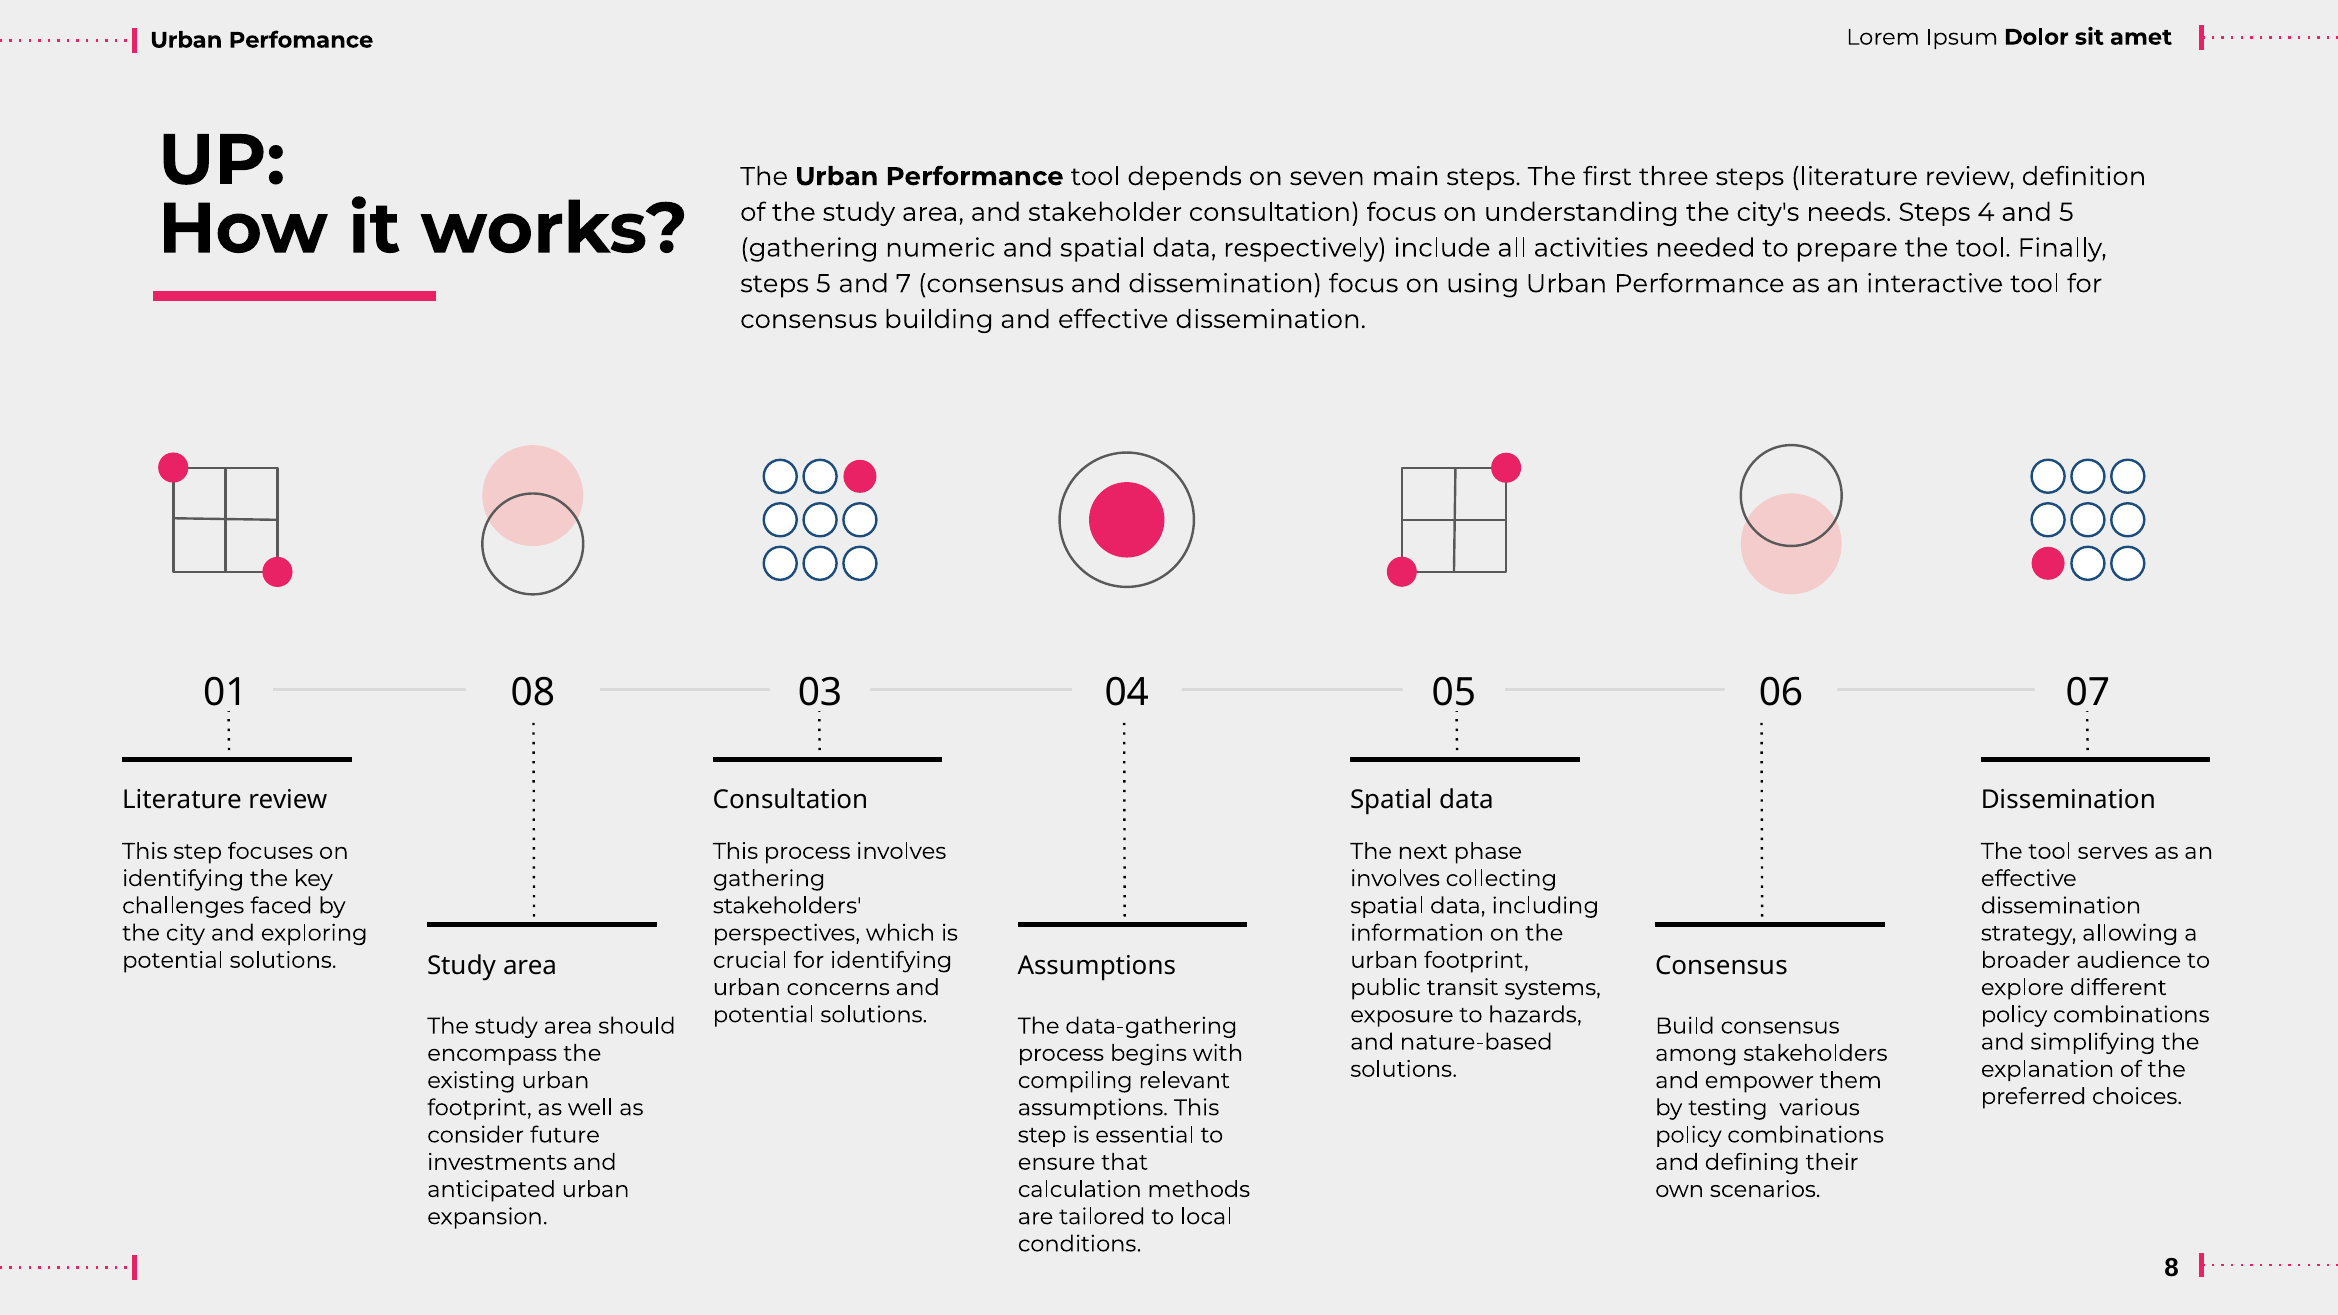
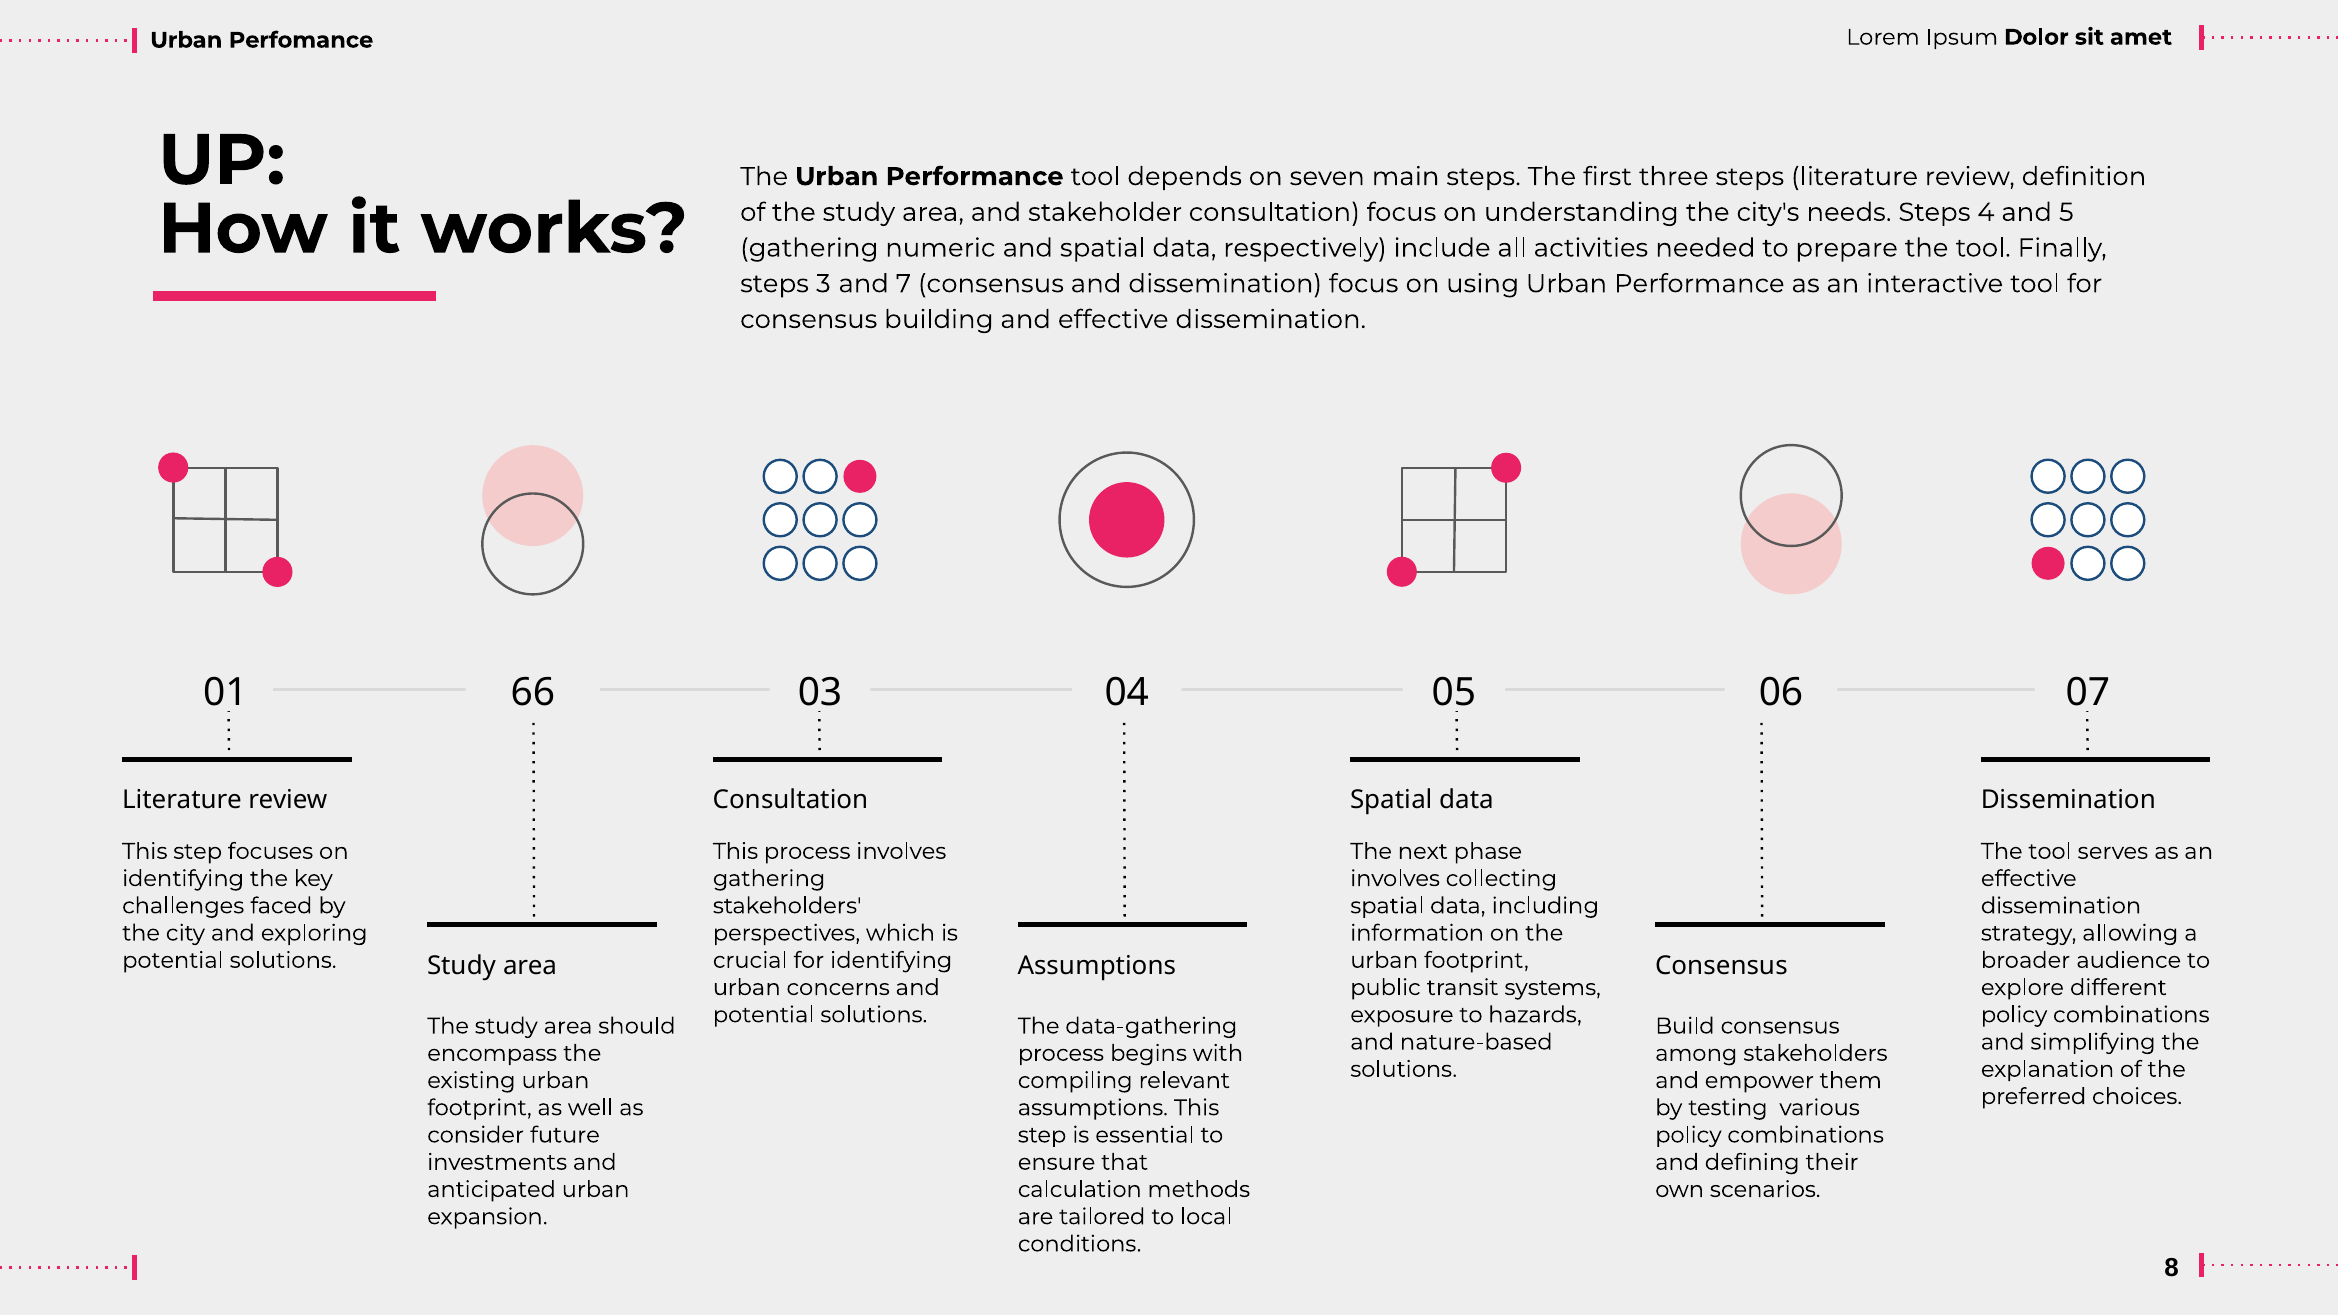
steps 5: 5 -> 3 (823, 284)
08: 08 -> 66 (533, 692)
